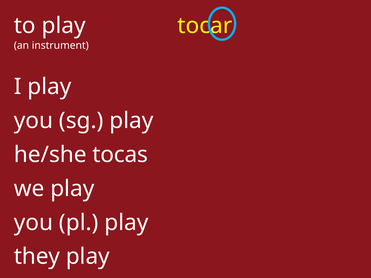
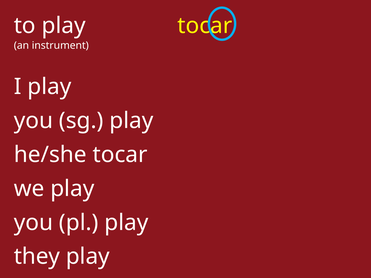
he/she tocas: tocas -> tocar (120, 155)
